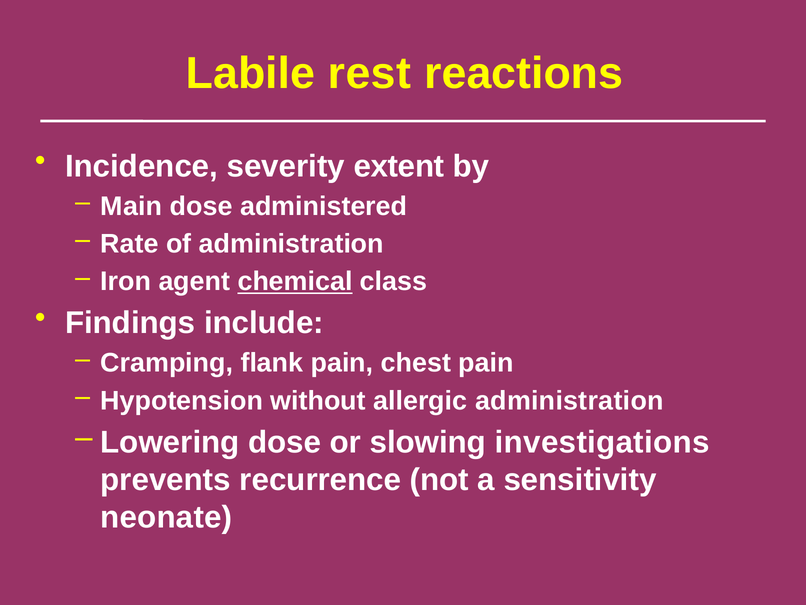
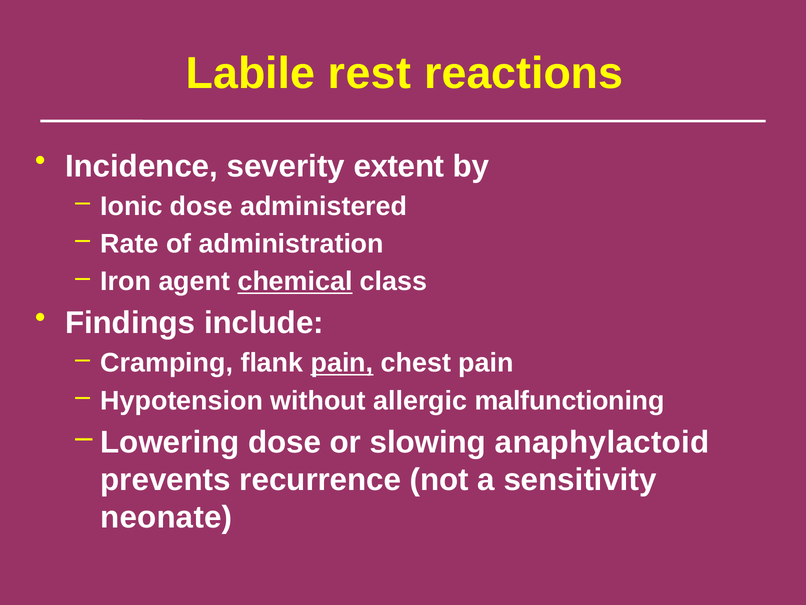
Main: Main -> Ionic (132, 206)
pain underline: none -> present (342, 363)
allergic administration: administration -> malfunctioning (570, 400)
investigations: investigations -> anaphylactoid (602, 442)
